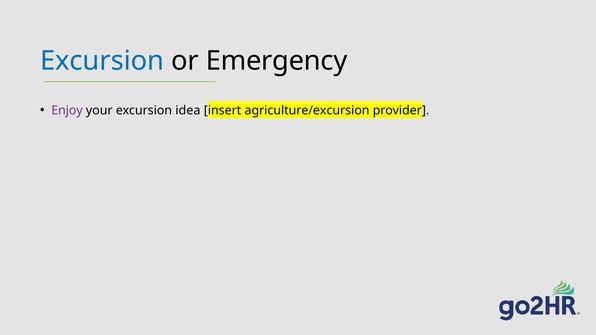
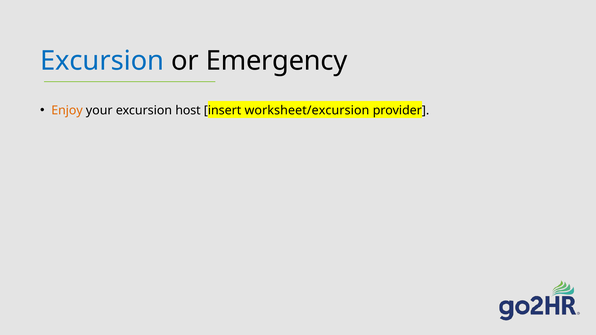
Enjoy colour: purple -> orange (67, 110)
idea: idea -> host (188, 110)
agriculture/excursion: agriculture/excursion -> worksheet/excursion (307, 110)
